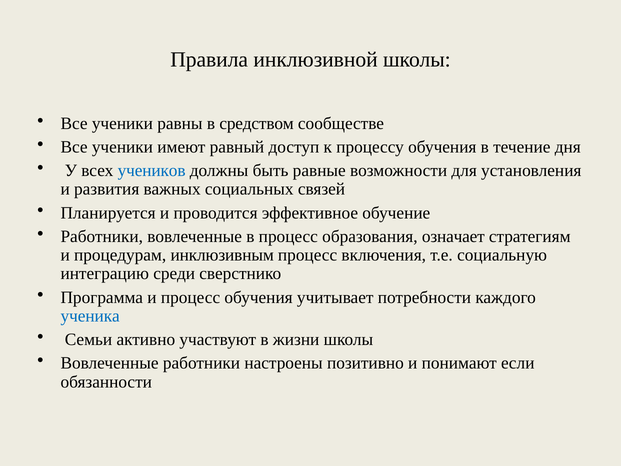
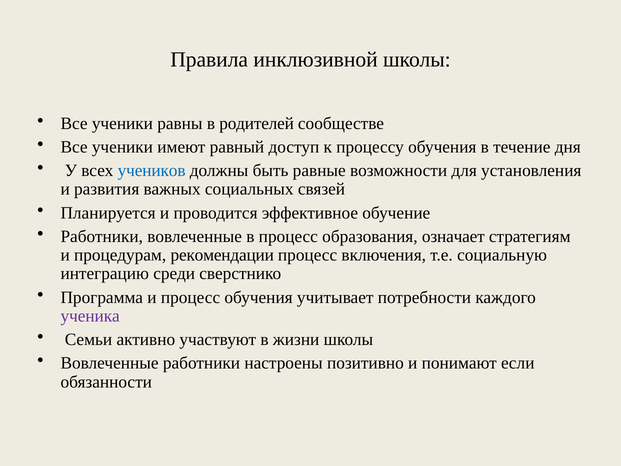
средством: средством -> родителей (257, 123)
инклюзивным: инклюзивным -> рекомендации (222, 255)
ученика colour: blue -> purple (90, 316)
